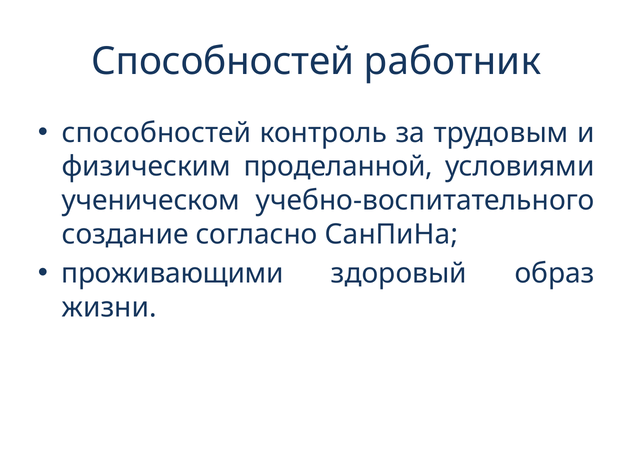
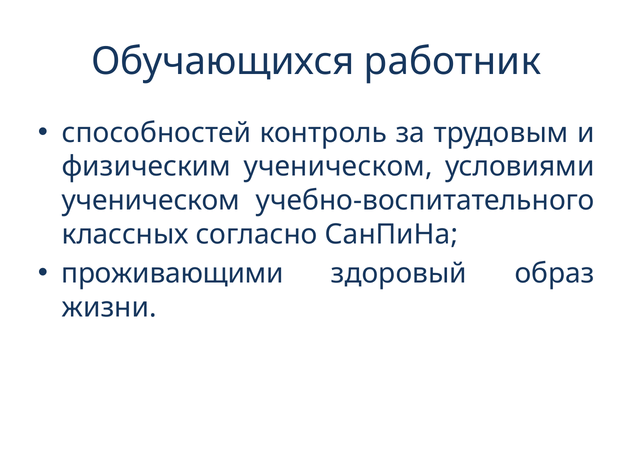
Способностей: Способностей -> Обучающихся (223, 61)
физическим проделанной: проделанной -> ученическом (338, 167)
создание: создание -> классных (125, 234)
